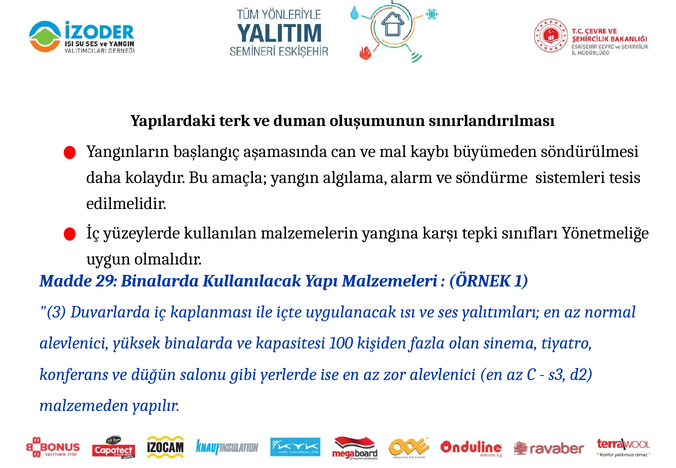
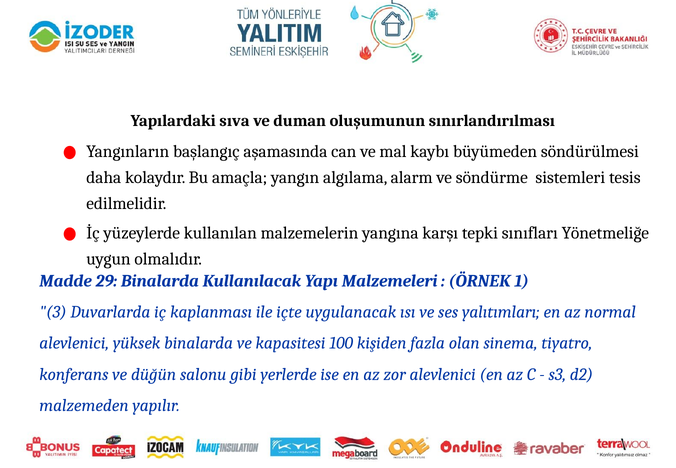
terk: terk -> sıva (235, 121)
